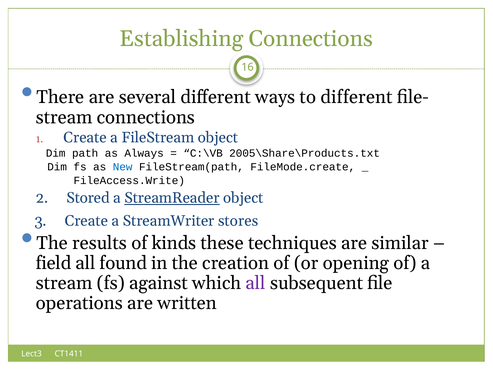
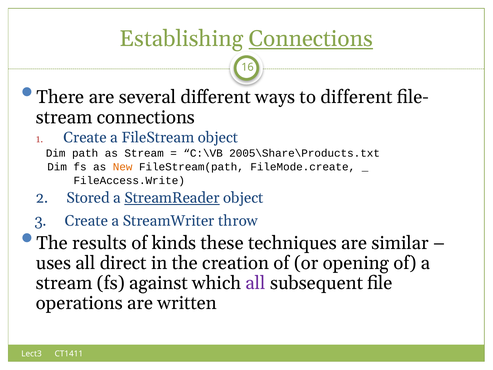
Connections underline: none -> present (311, 39)
as Always: Always -> Stream (144, 153)
New colour: blue -> orange (123, 167)
stores: stores -> throw (238, 221)
field: field -> uses (54, 263)
found: found -> direct (123, 263)
